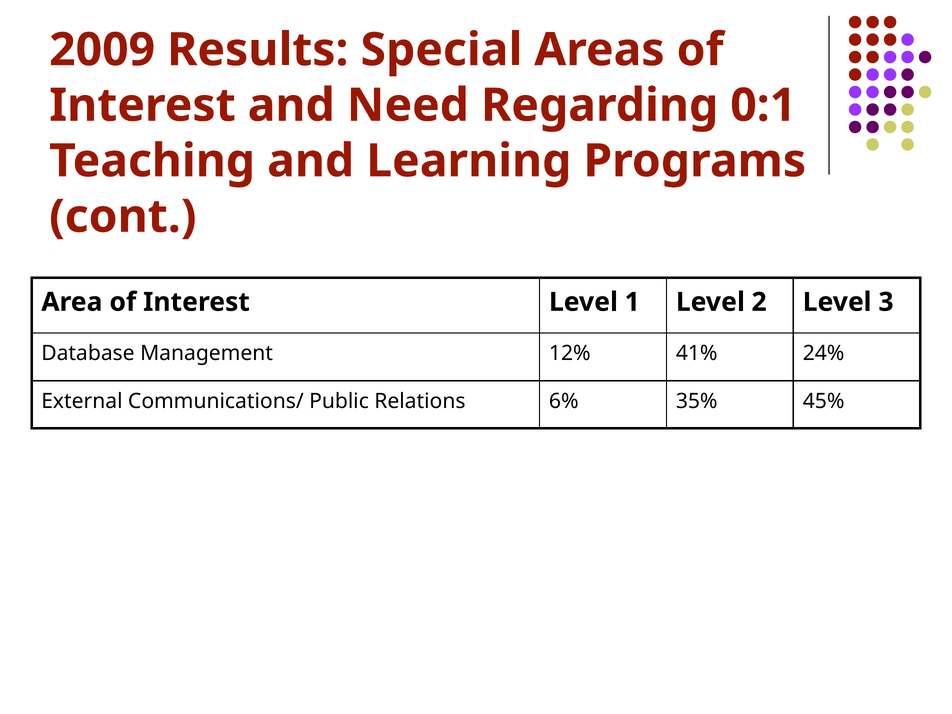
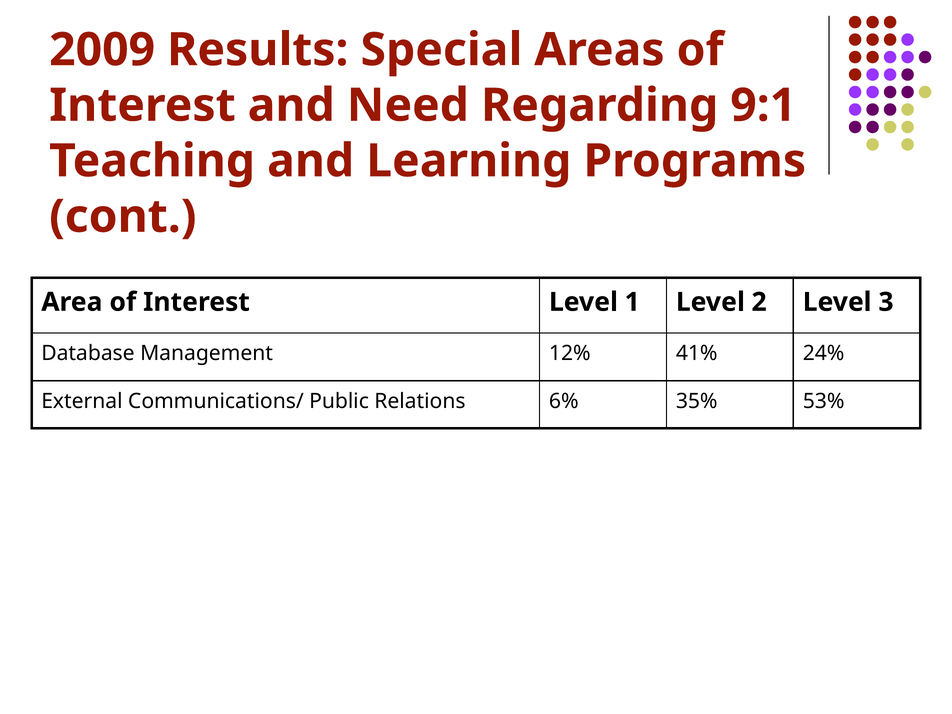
0:1: 0:1 -> 9:1 (763, 105)
45%: 45% -> 53% (824, 401)
